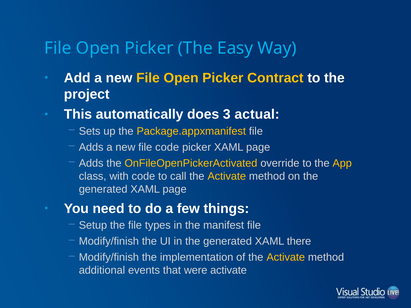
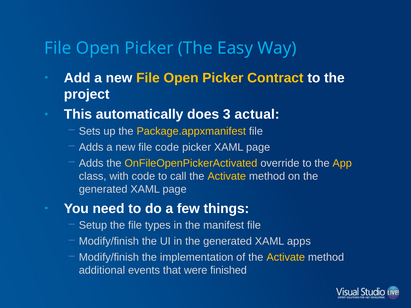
there: there -> apps (299, 241)
were activate: activate -> finished (228, 270)
